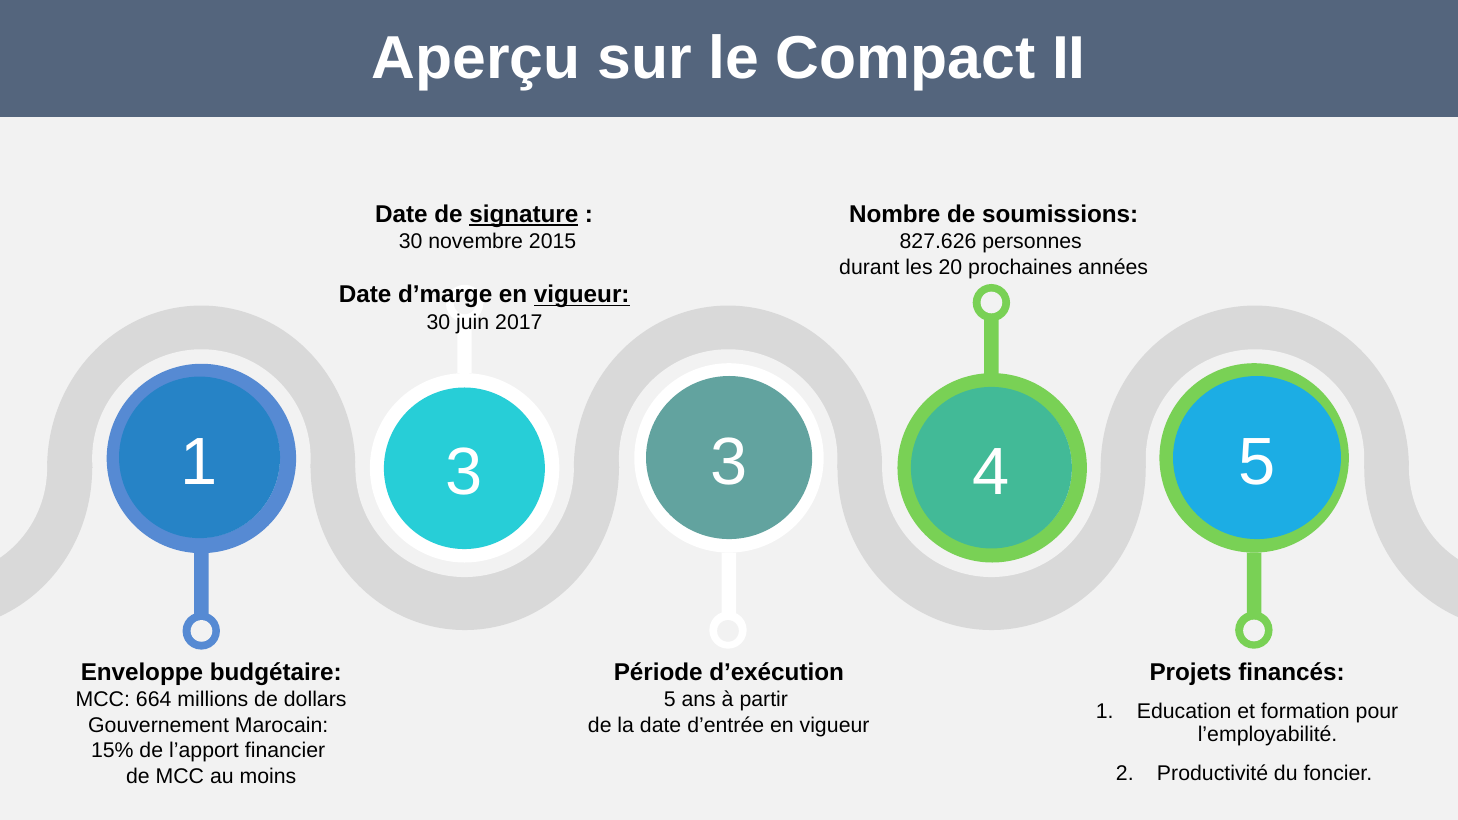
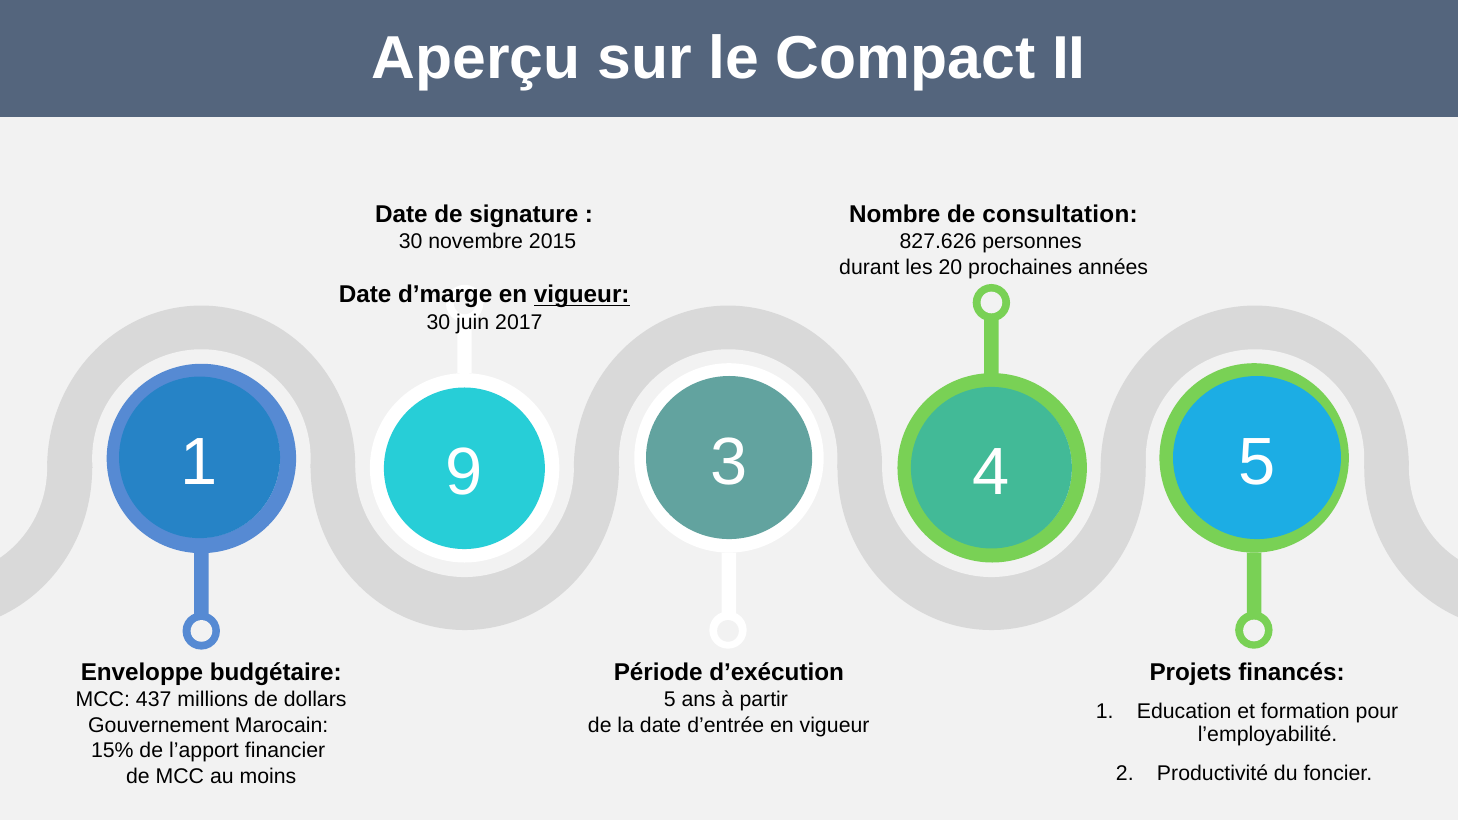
signature underline: present -> none (524, 215)
soumissions: soumissions -> consultation (1060, 215)
1 3: 3 -> 9 (464, 473)
664: 664 -> 437 (154, 700)
